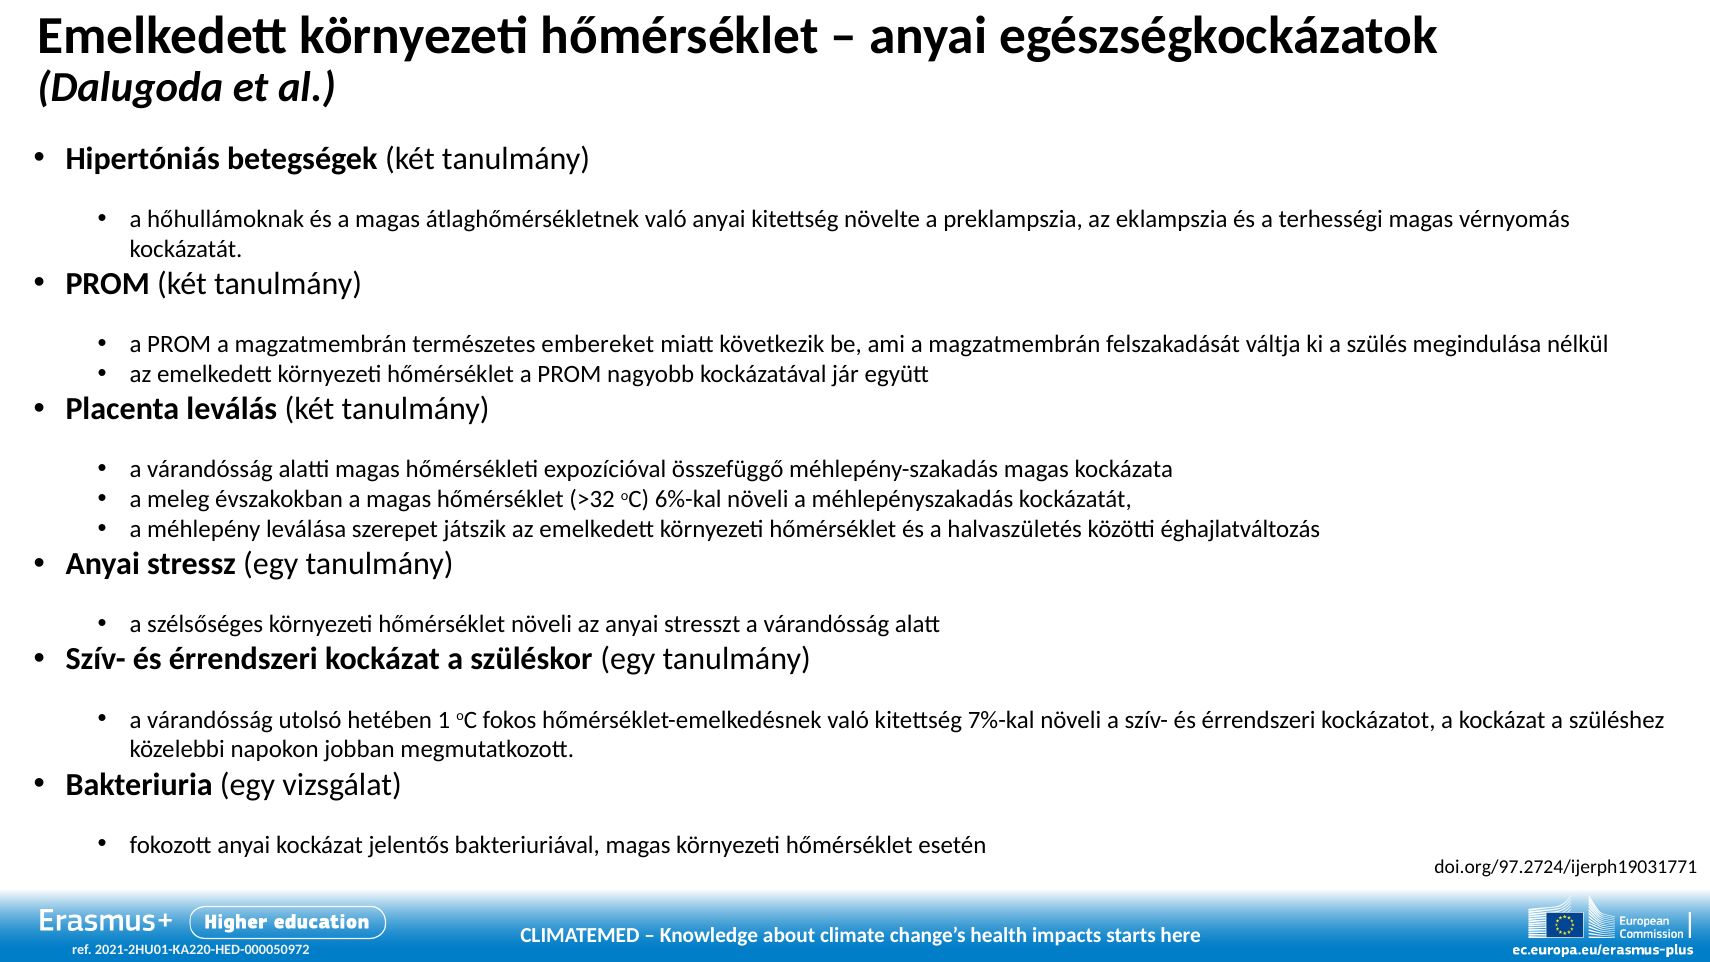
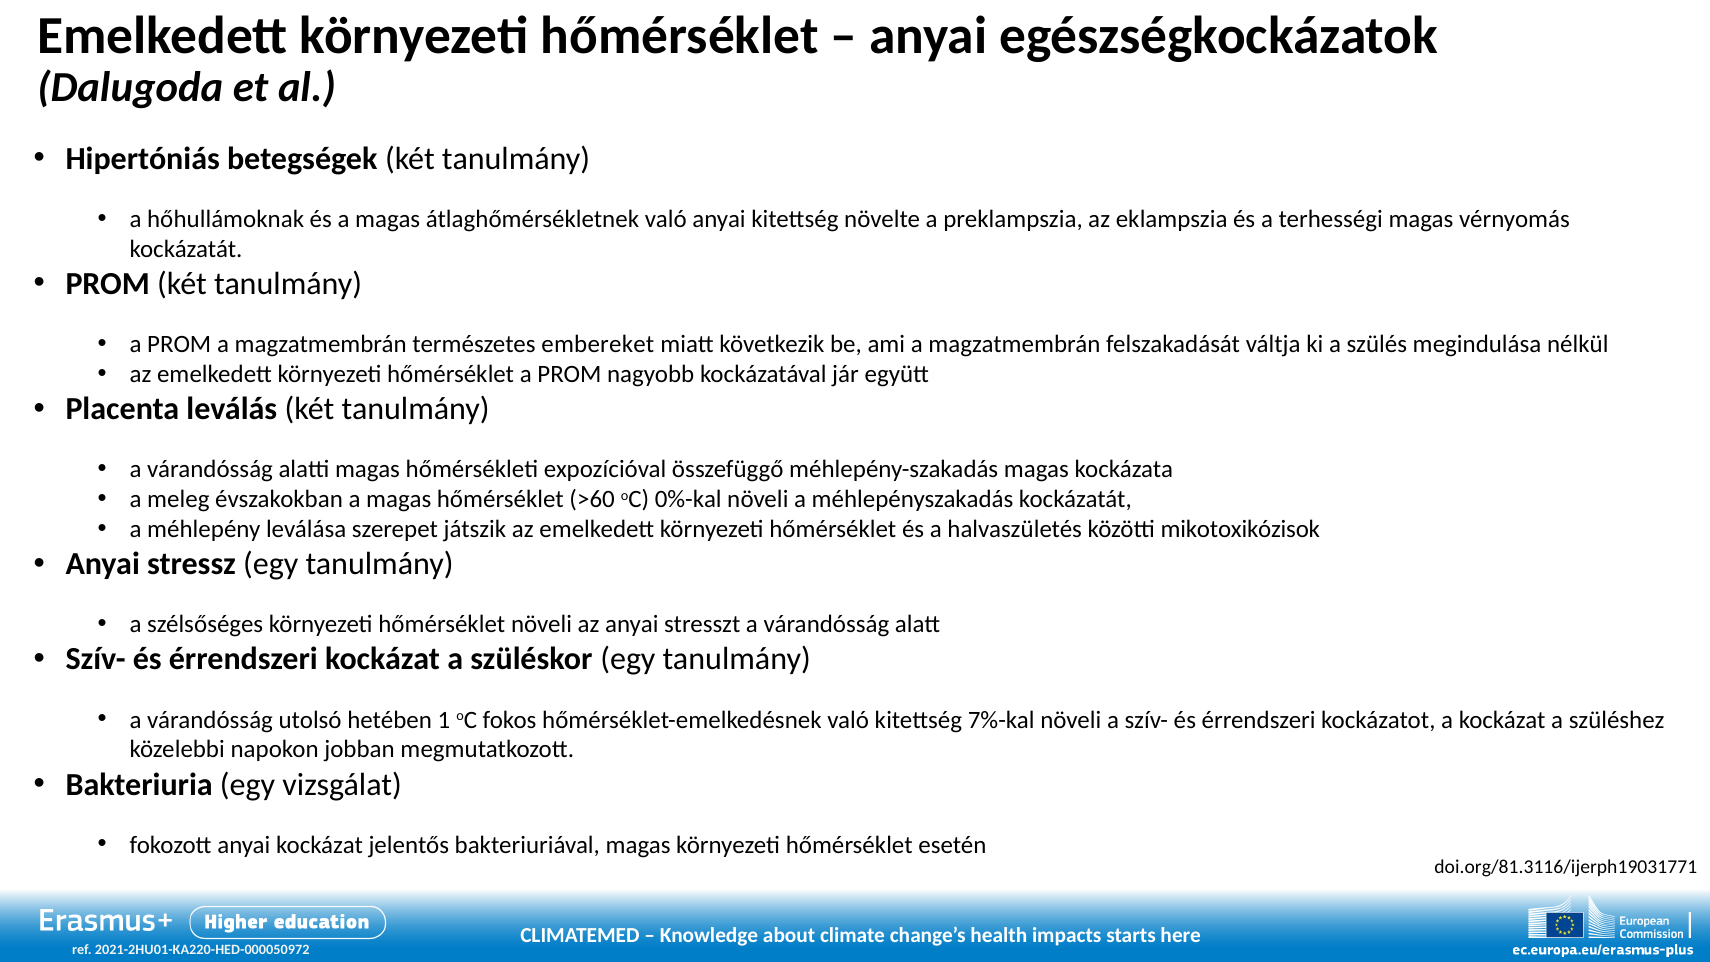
>32: >32 -> >60 (592, 500)
6%-kal: 6%-kal -> 0%-kal (688, 500)
éghajlatváltozás: éghajlatváltozás -> mikotoxikózisok (1240, 529)
doi.org/97.2724/ijerph19031771: doi.org/97.2724/ijerph19031771 -> doi.org/81.3116/ijerph19031771 (1566, 867)
